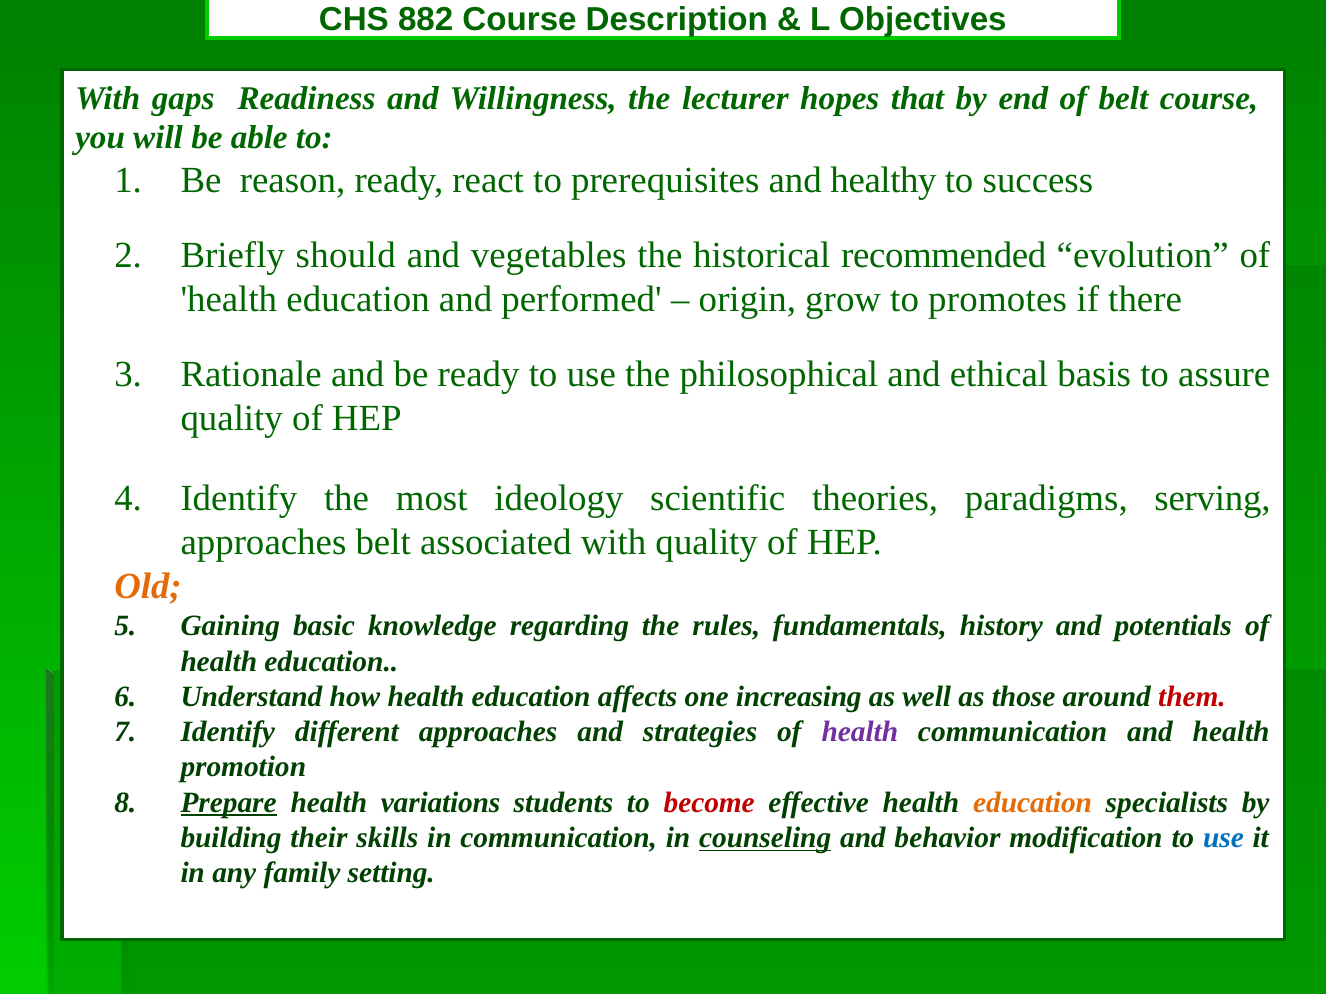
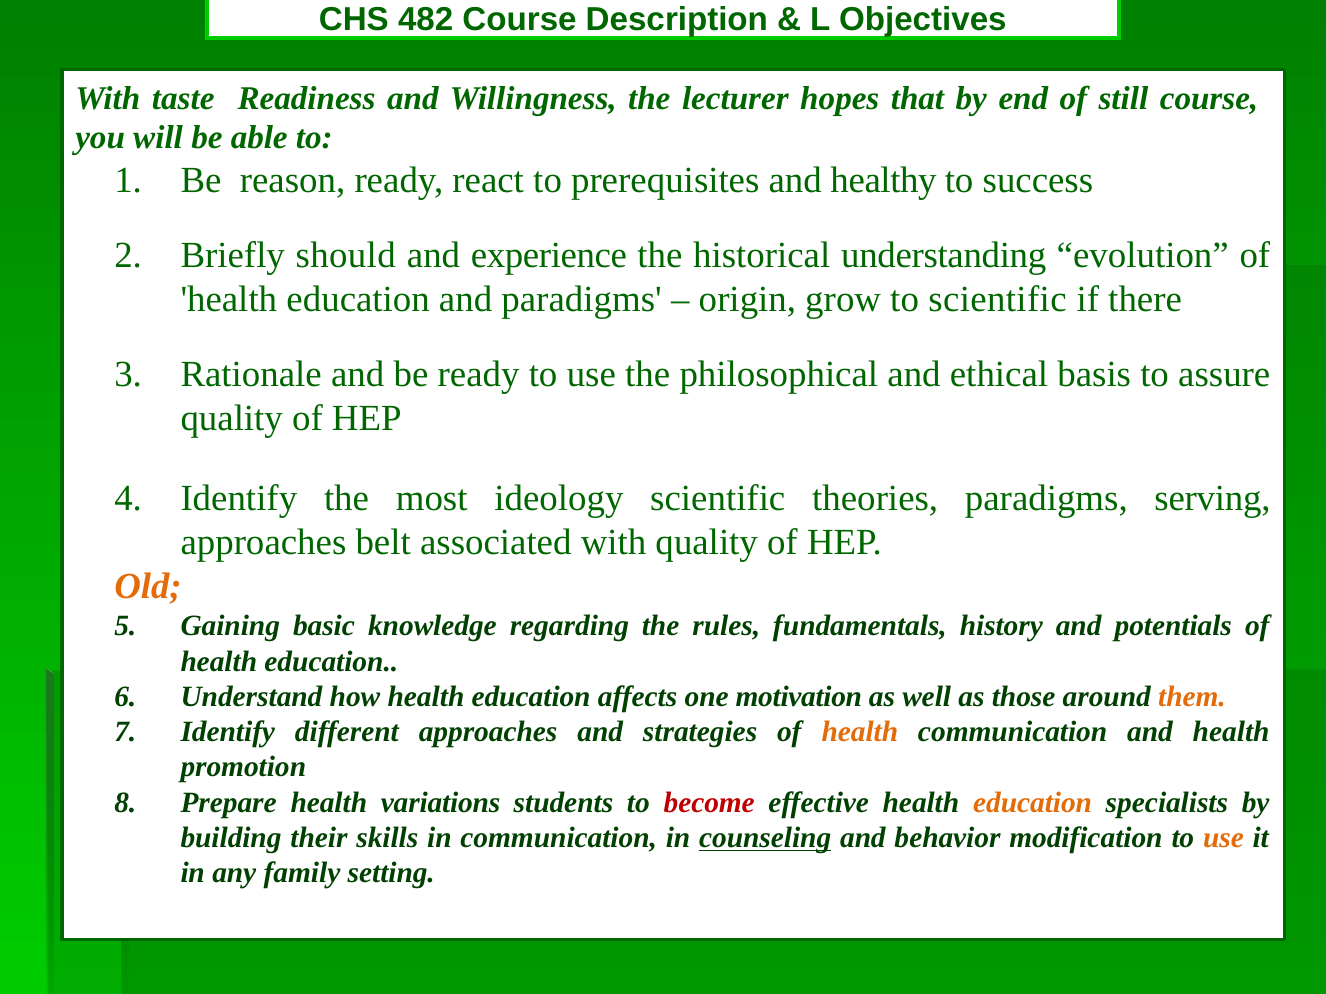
882: 882 -> 482 (426, 19)
gaps: gaps -> taste (183, 98)
of belt: belt -> still (1123, 98)
vegetables: vegetables -> experience (549, 255)
recommended: recommended -> understanding (944, 255)
and performed: performed -> paradigms (582, 300)
to promotes: promotes -> scientific (998, 300)
increasing: increasing -> motivation (799, 697)
them colour: red -> orange (1192, 697)
health colour: purple -> orange (860, 732)
Prepare underline: present -> none (229, 803)
use colour: blue -> orange (1223, 838)
